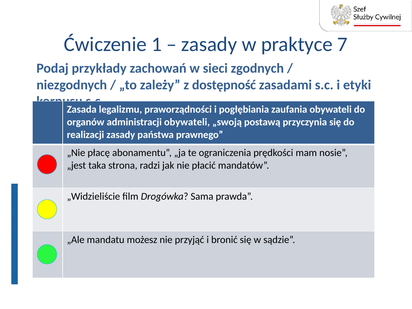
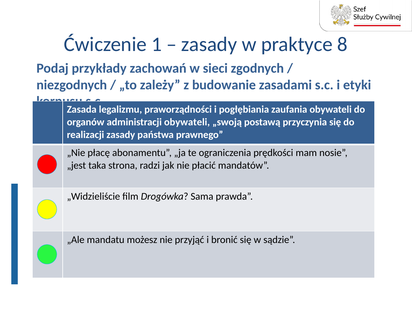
7: 7 -> 8 (343, 44)
dostępność: dostępność -> budowanie (224, 85)
